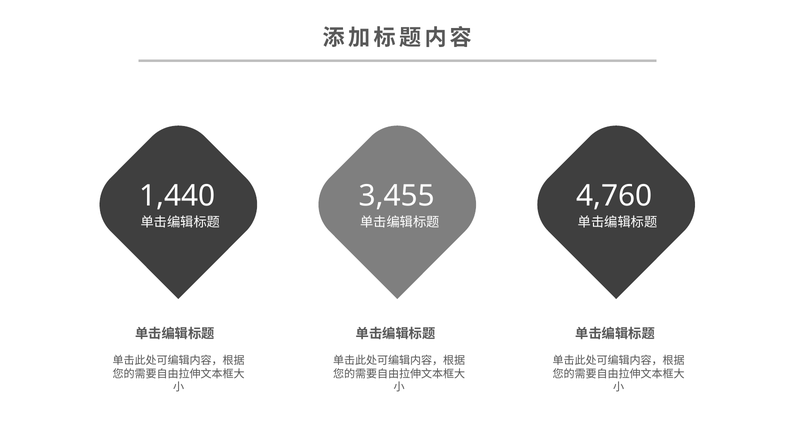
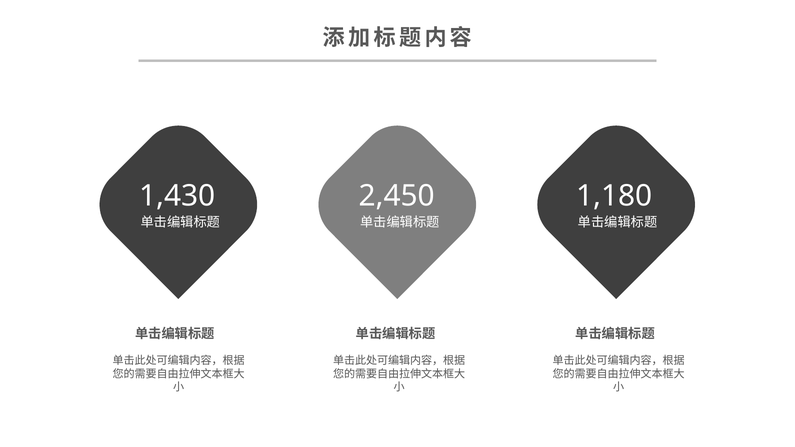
1,440: 1,440 -> 1,430 (177, 196)
3,455: 3,455 -> 2,450 (397, 196)
4,760: 4,760 -> 1,180 (614, 196)
